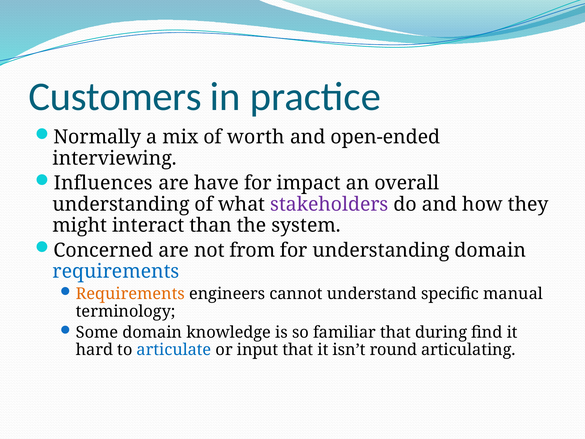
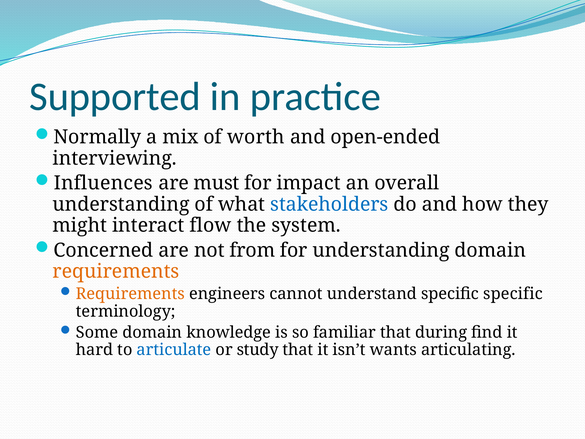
Customers: Customers -> Supported (115, 97)
have: have -> must (217, 183)
stakeholders colour: purple -> blue (329, 204)
than: than -> flow (210, 225)
requirements colour: blue -> orange (116, 271)
specific manual: manual -> specific (513, 294)
input: input -> study (258, 350)
round: round -> wants (393, 350)
